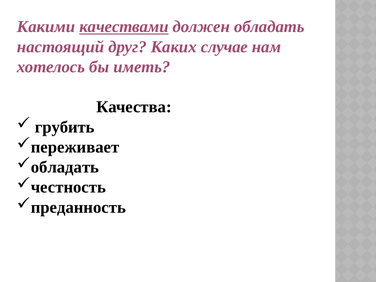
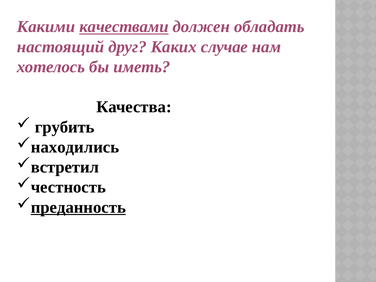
переживает: переживает -> находились (75, 147)
обладать: обладать -> встретил (65, 167)
преданность underline: none -> present (78, 207)
